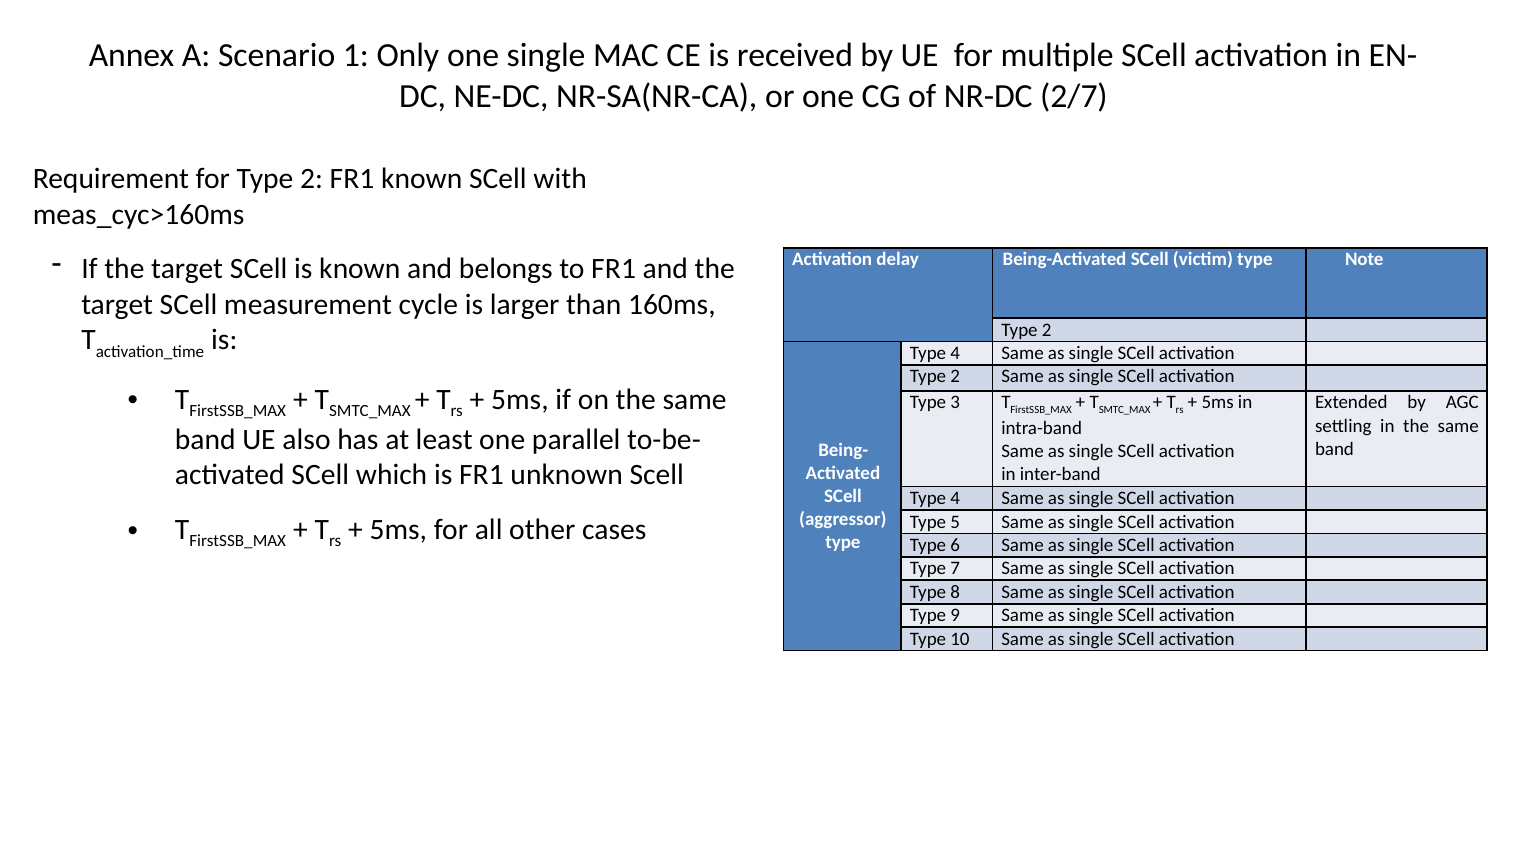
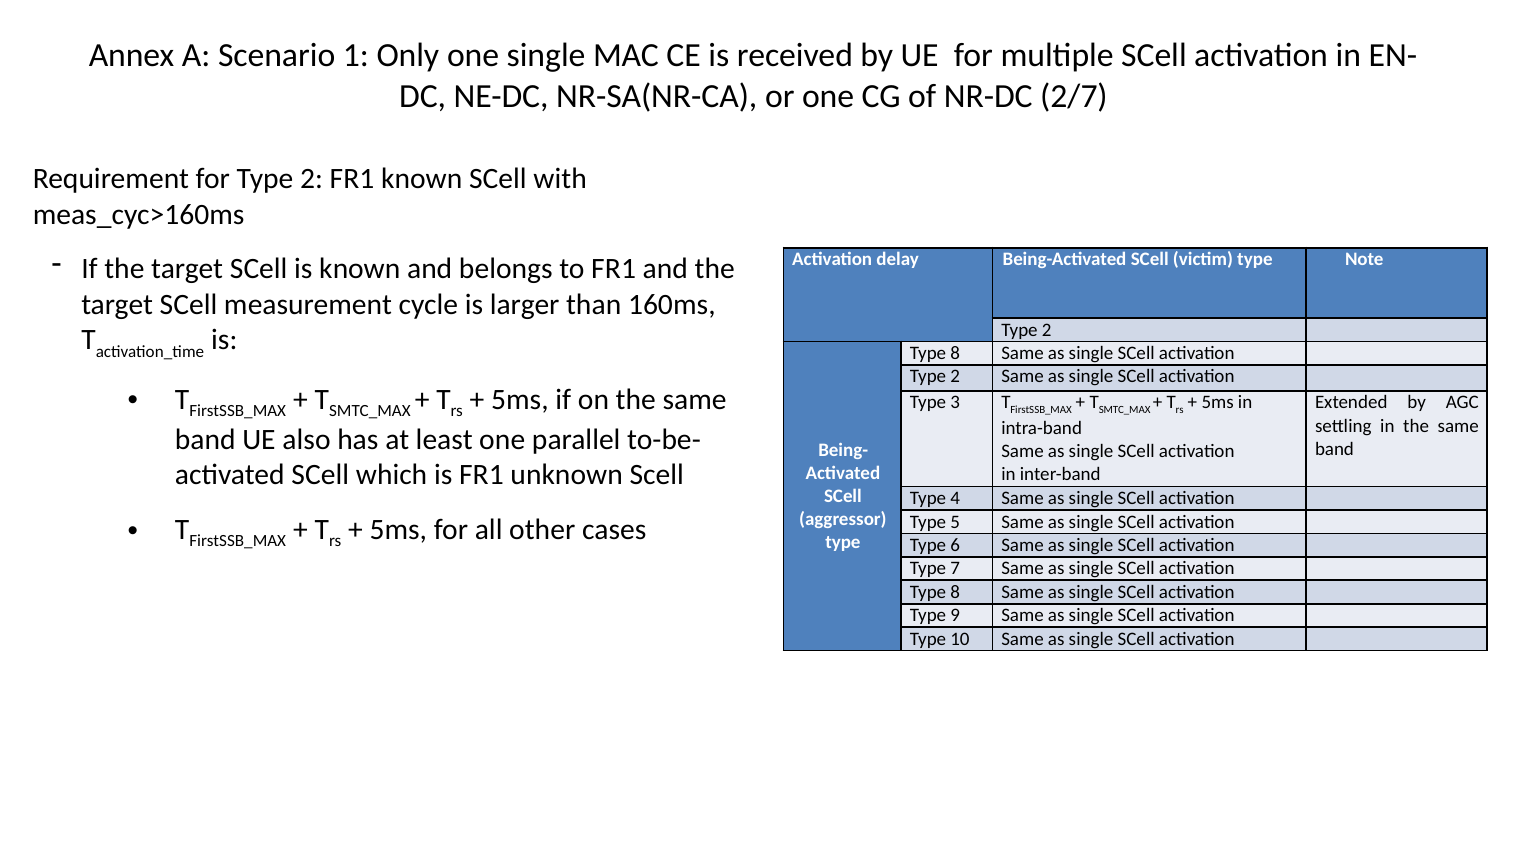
4: 4 -> 8 (955, 353)
